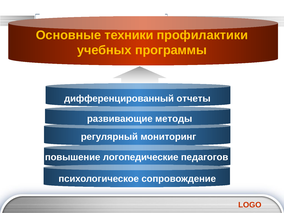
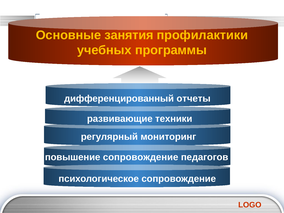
техники: техники -> занятия (129, 35)
методы: методы -> техники (174, 119)
повышение логопедические: логопедические -> сопровождение (141, 157)
